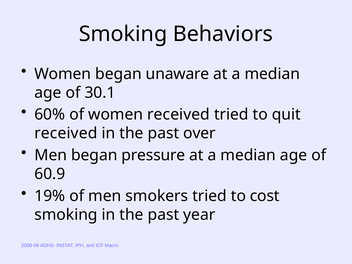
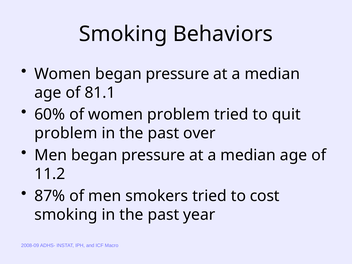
Women began unaware: unaware -> pressure (178, 74)
30.1: 30.1 -> 81.1 (100, 93)
women received: received -> problem (179, 115)
received: received -> problem (66, 133)
60.9: 60.9 -> 11.2 (50, 174)
19%: 19% -> 87% (50, 196)
